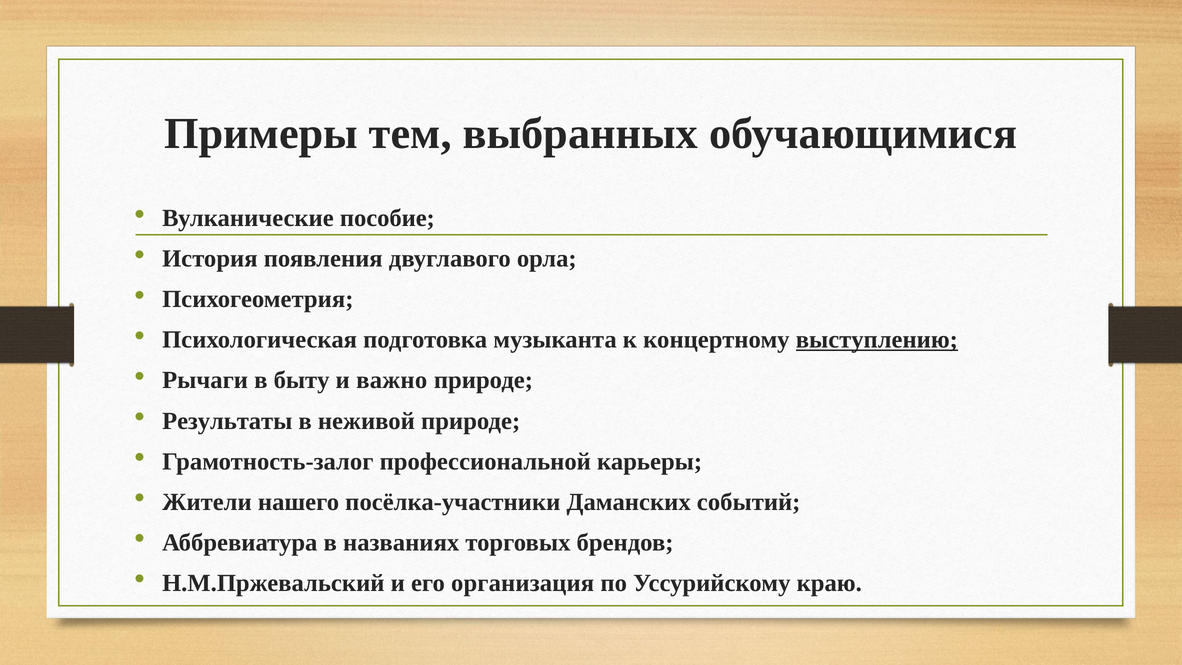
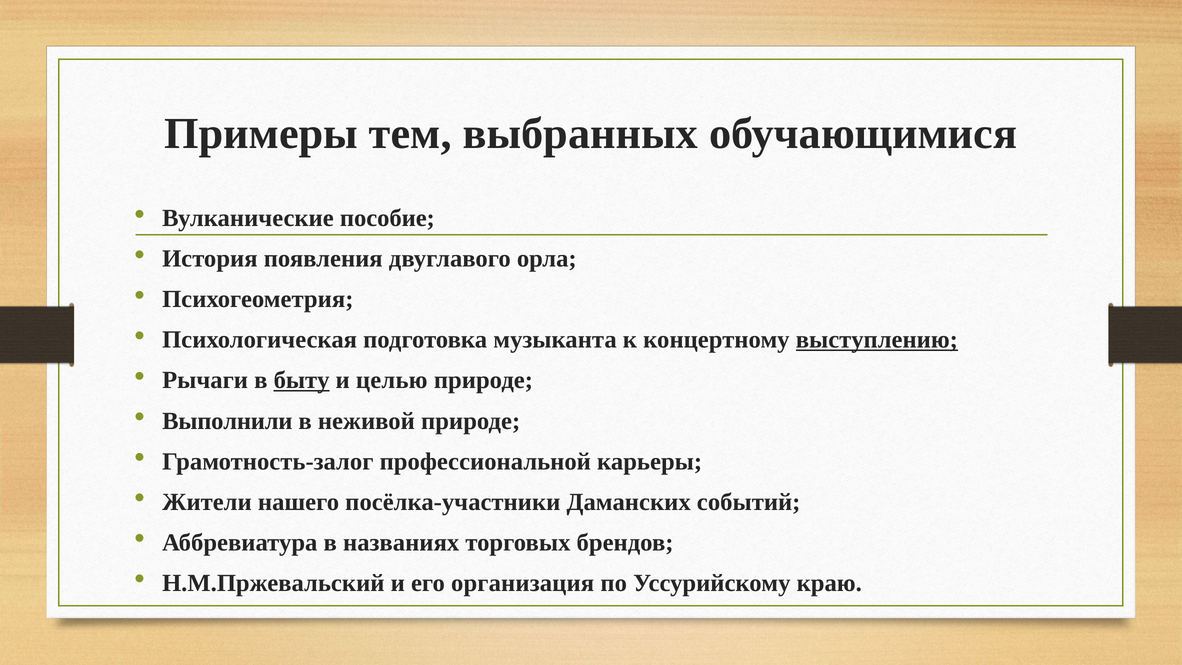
быту underline: none -> present (302, 380)
важно: важно -> целью (392, 380)
Результаты: Результаты -> Выполнили (227, 421)
